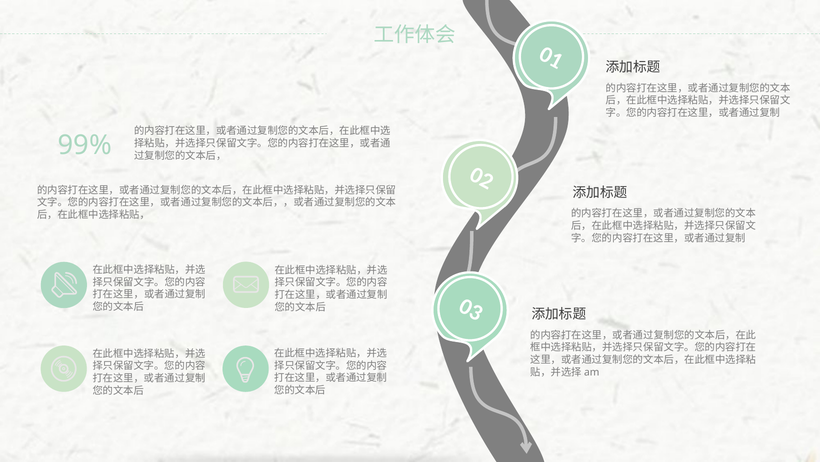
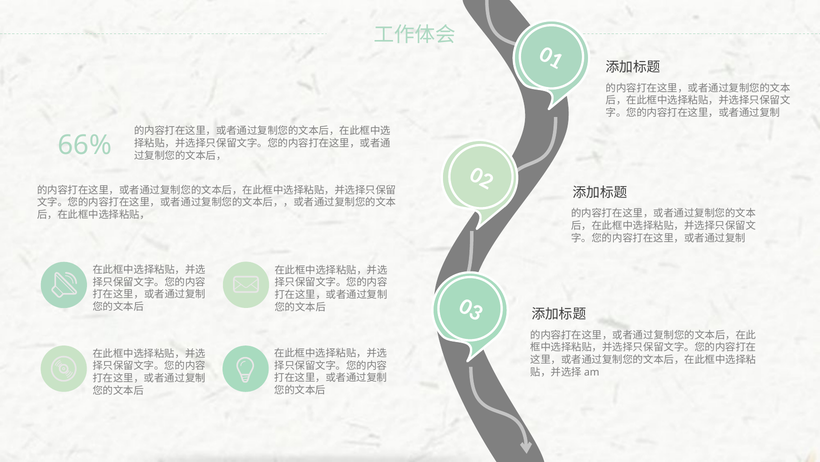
99%: 99% -> 66% (85, 145)
